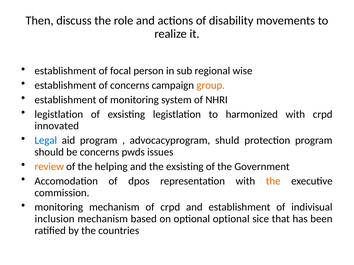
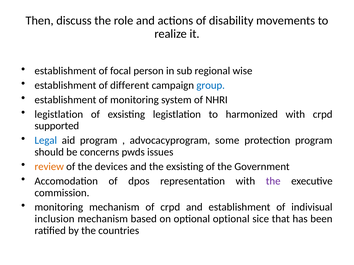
of concerns: concerns -> different (130, 85)
group colour: orange -> blue (211, 85)
innovated: innovated -> supported (57, 126)
shuld: shuld -> some (227, 141)
helping: helping -> devices (111, 167)
the colour: orange -> purple (273, 181)
